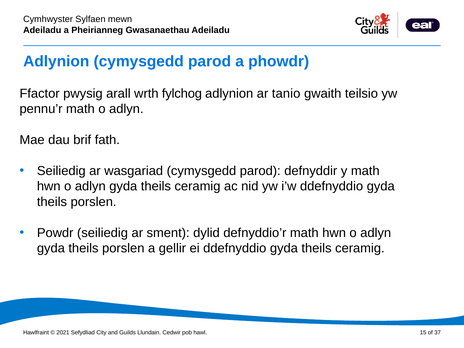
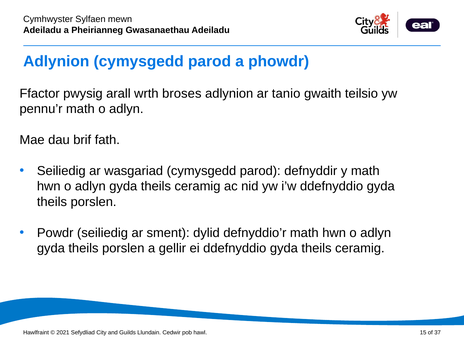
fylchog: fylchog -> broses (182, 94)
